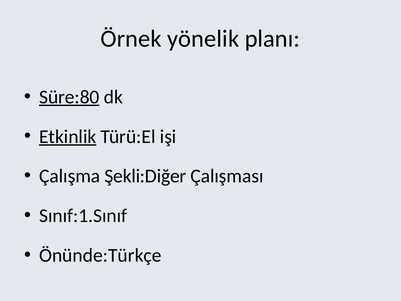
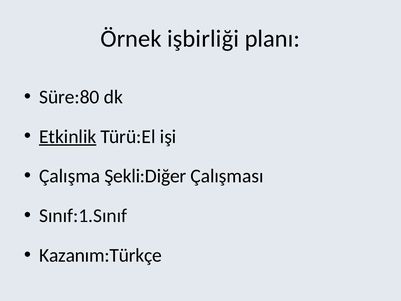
yönelik: yönelik -> işbirliği (203, 39)
Süre:80 underline: present -> none (69, 97)
Önünde:Türkçe: Önünde:Türkçe -> Kazanım:Türkçe (100, 255)
